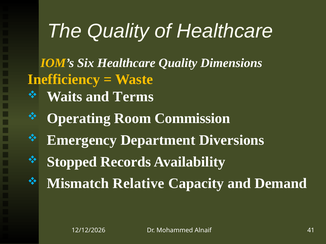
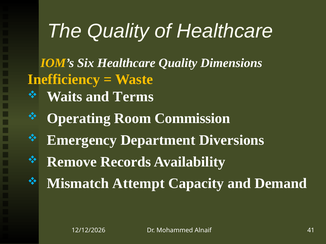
Stopped: Stopped -> Remove (72, 162)
Relative: Relative -> Attempt (139, 184)
